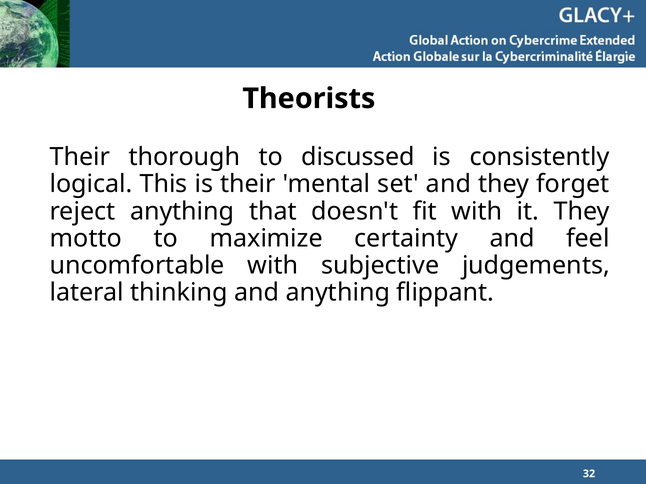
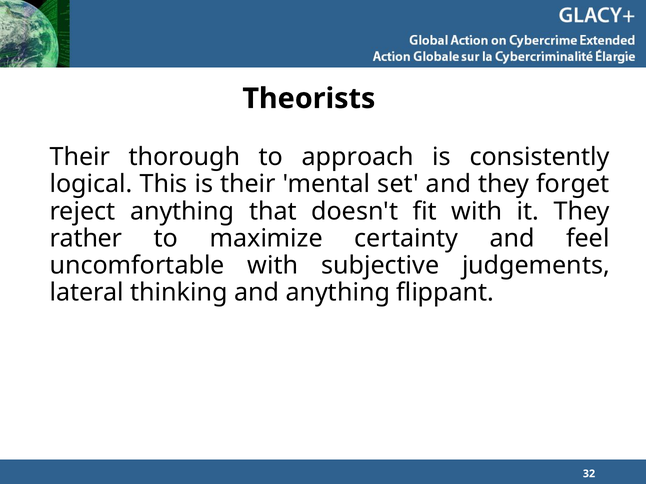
discussed: discussed -> approach (358, 157)
motto: motto -> rather (86, 239)
